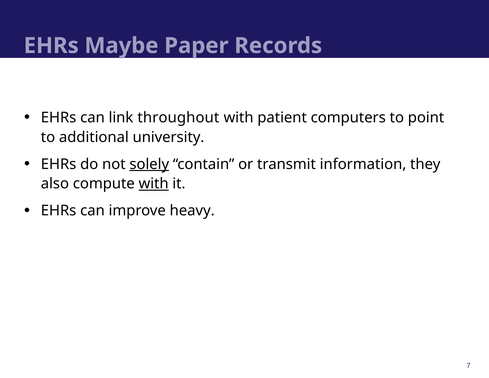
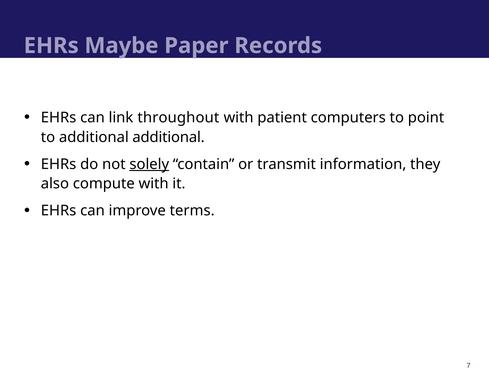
additional university: university -> additional (169, 137)
with underline: present -> none (154, 184)
heavy: heavy -> terms (192, 211)
